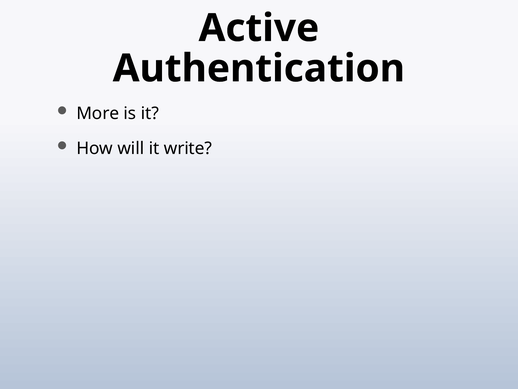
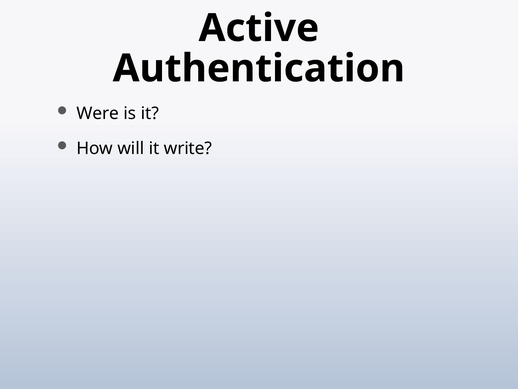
More: More -> Were (98, 113)
